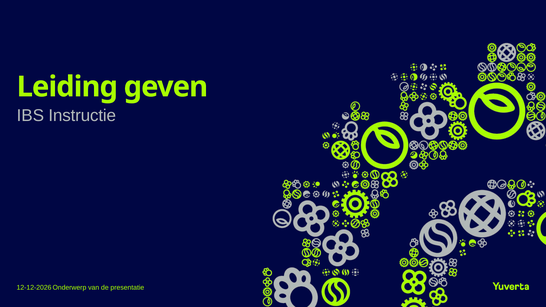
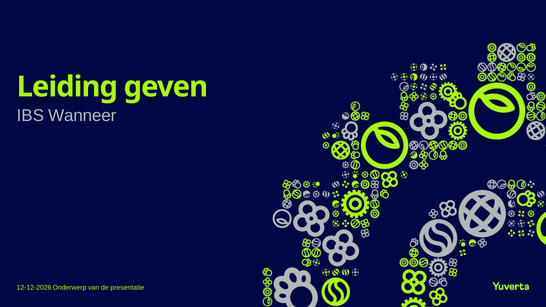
Instructie: Instructie -> Wanneer (82, 116)
